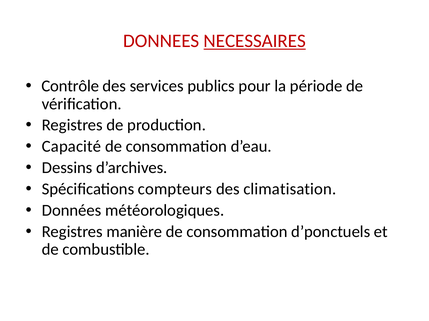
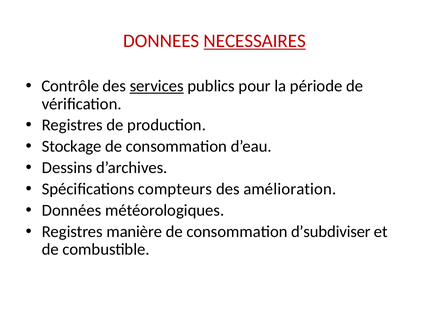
services underline: none -> present (157, 86)
Capacité: Capacité -> Stockage (72, 147)
climatisation: climatisation -> amélioration (290, 189)
d’ponctuels: d’ponctuels -> d’subdiviser (331, 232)
